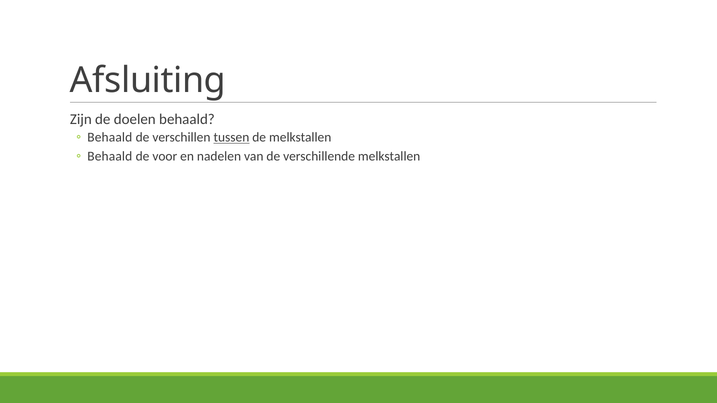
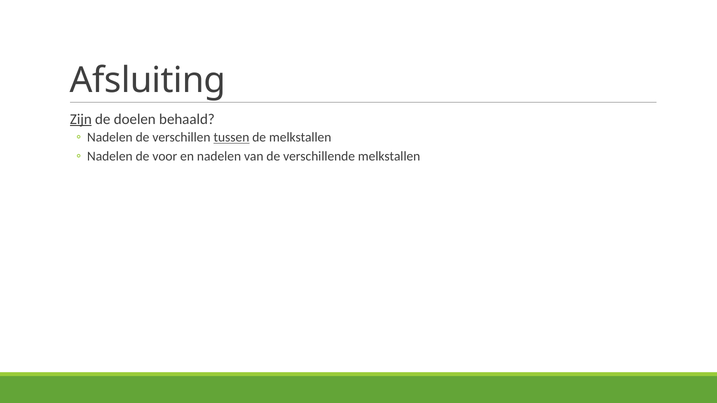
Zijn underline: none -> present (81, 119)
Behaald: Behaald -> Nadelen (110, 138)
Behaald: Behaald -> Nadelen (110, 157)
